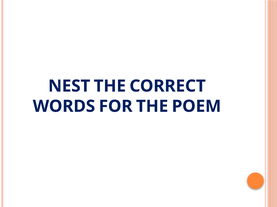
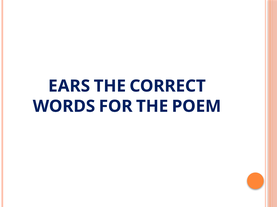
NEST: NEST -> EARS (69, 86)
